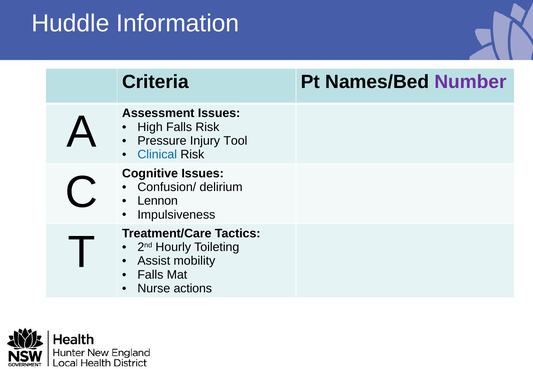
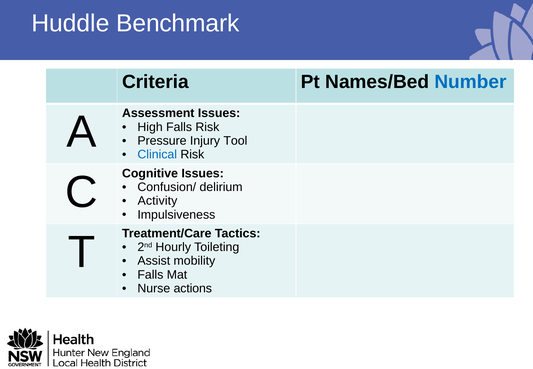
Information: Information -> Benchmark (178, 23)
Number colour: purple -> blue (471, 82)
Lennon: Lennon -> Activity (158, 201)
